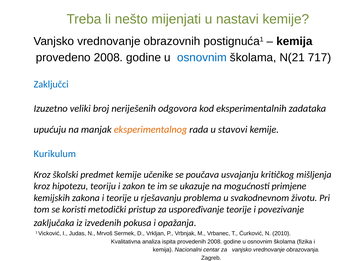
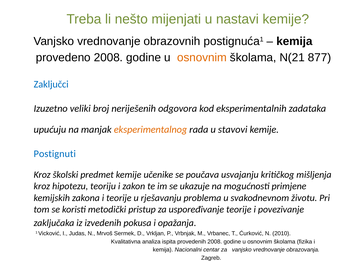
osnovnim colour: blue -> orange (202, 58)
717: 717 -> 877 (320, 58)
Kurikulum: Kurikulum -> Postignuti (55, 154)
